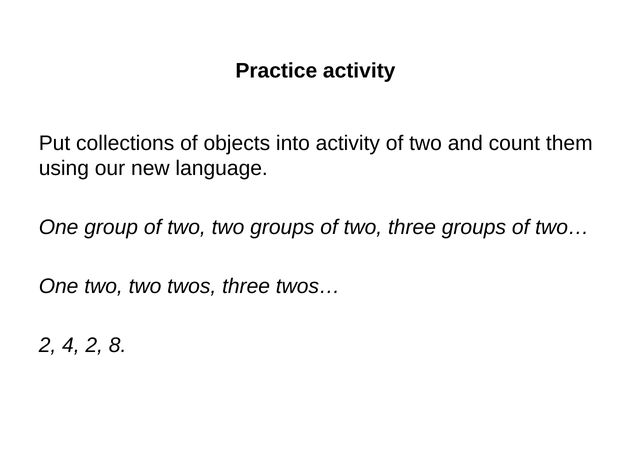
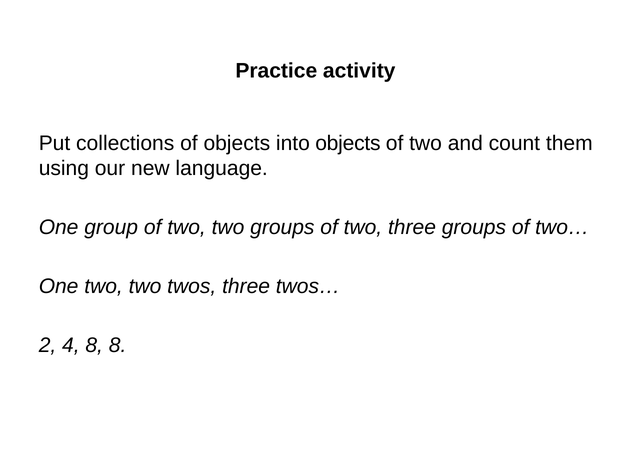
into activity: activity -> objects (348, 143)
4 2: 2 -> 8 (94, 345)
